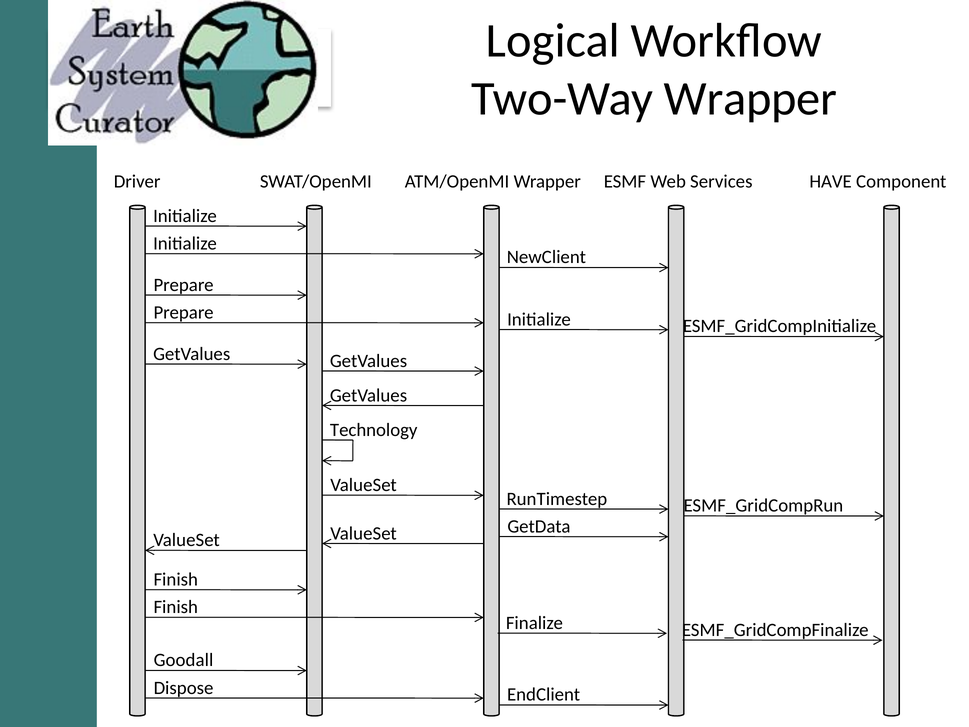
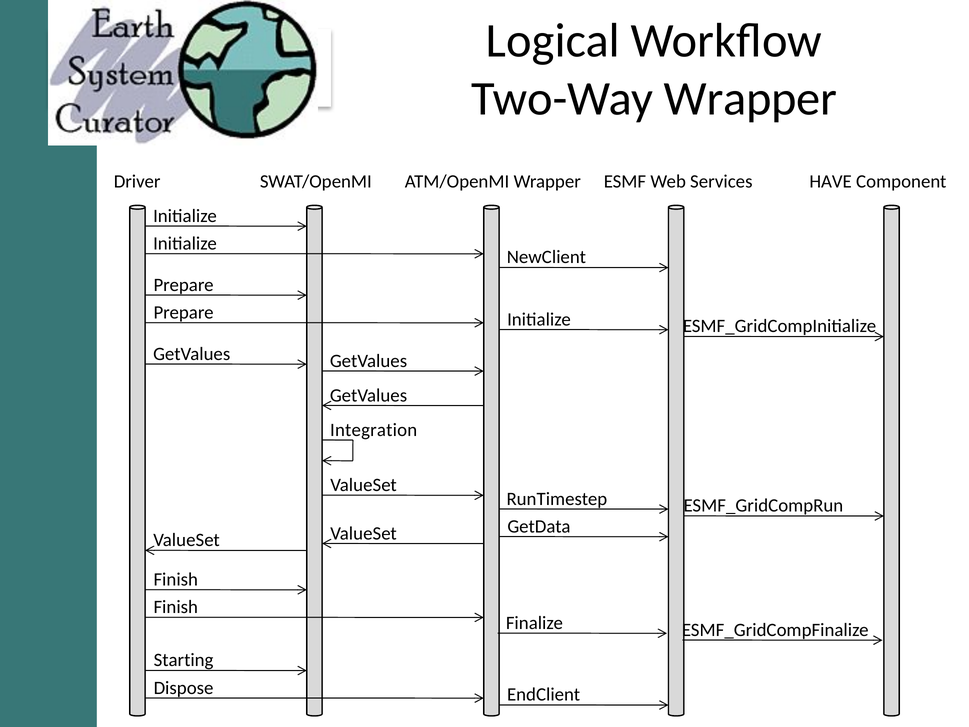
Technology: Technology -> Integration (374, 430)
Goodall: Goodall -> Starting (184, 660)
